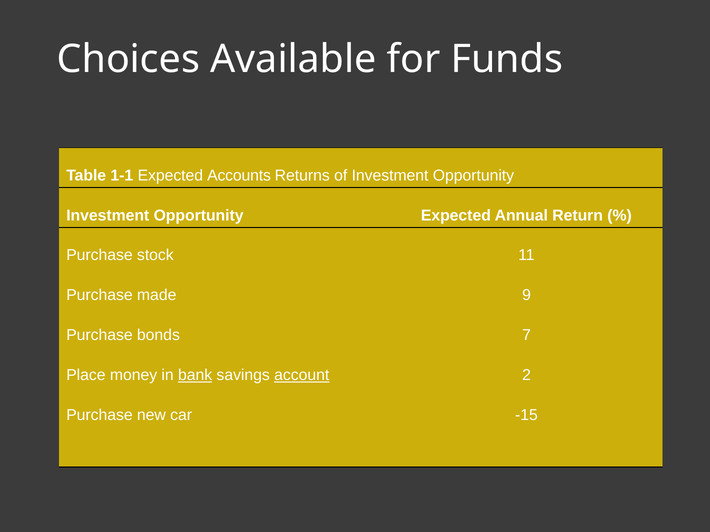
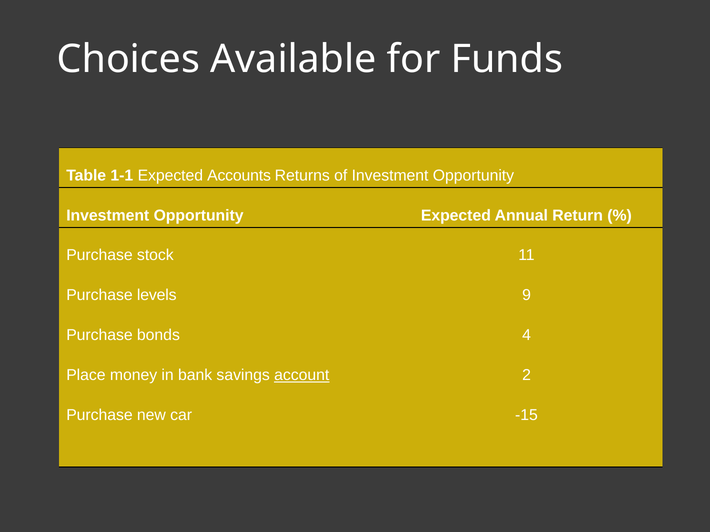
made: made -> levels (157, 296)
7: 7 -> 4 (527, 336)
bank underline: present -> none (195, 376)
